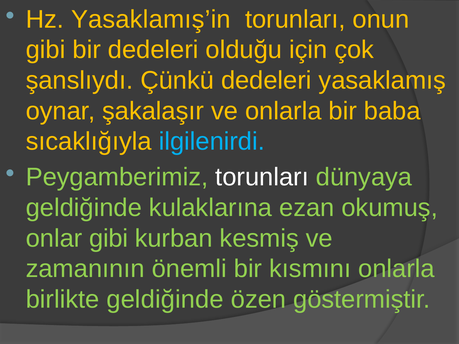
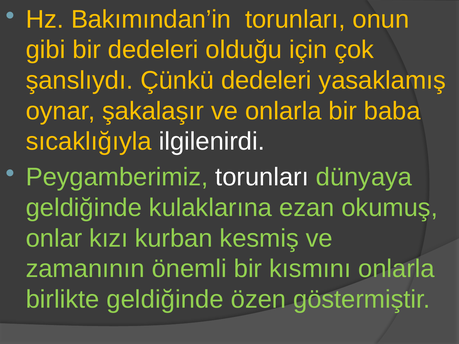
Yasaklamış’in: Yasaklamış’in -> Bakımından’in (151, 19)
ilgilenirdi colour: light blue -> white (212, 142)
onlar gibi: gibi -> kızı (109, 239)
